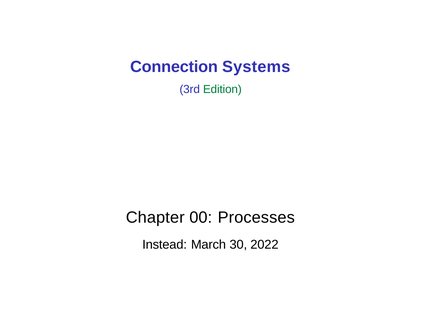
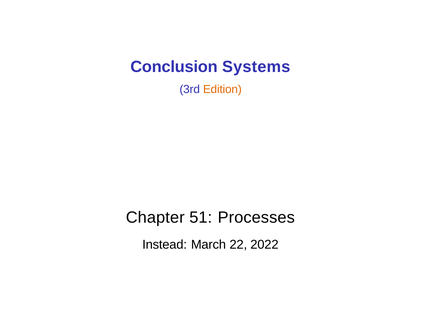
Connection: Connection -> Conclusion (174, 67)
Edition colour: green -> orange (222, 89)
00: 00 -> 51 (201, 217)
30: 30 -> 22 (238, 245)
